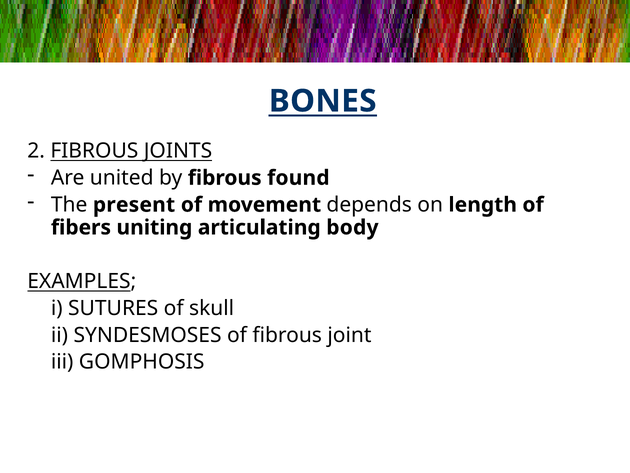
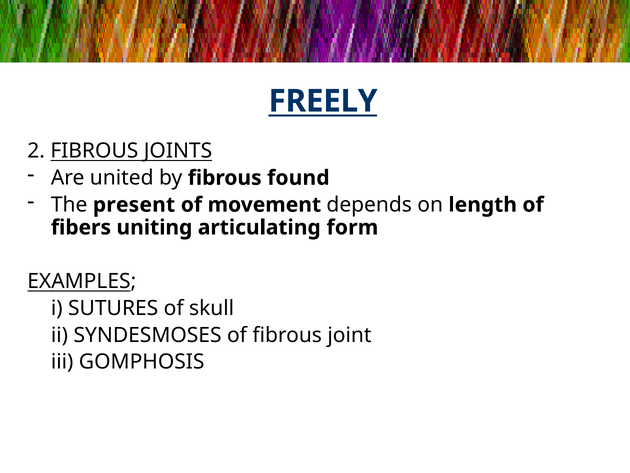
BONES: BONES -> FREELY (323, 101)
body: body -> form (352, 227)
